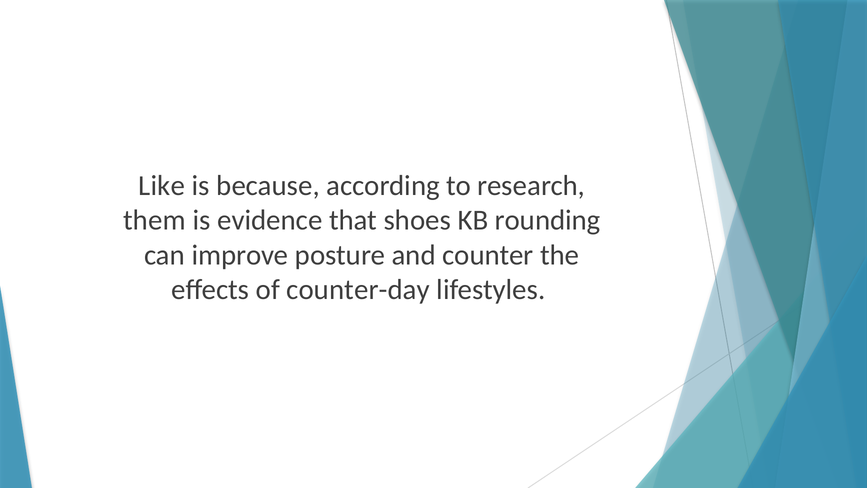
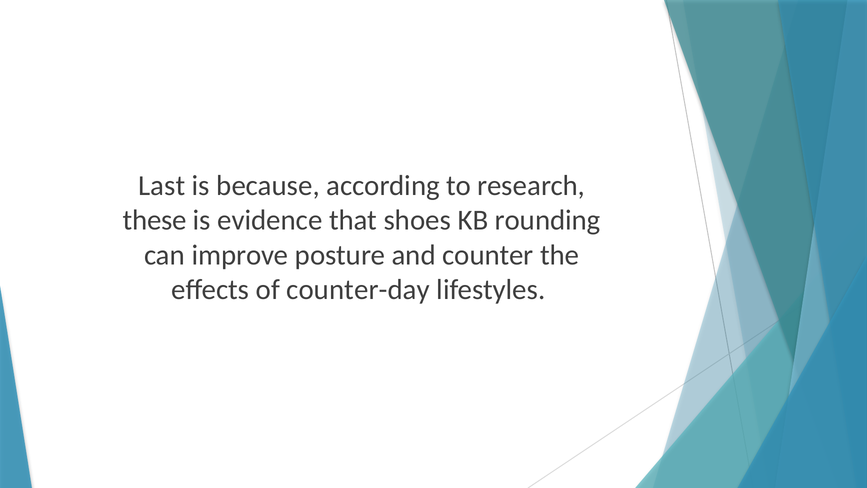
Like: Like -> Last (162, 186)
them: them -> these (155, 220)
